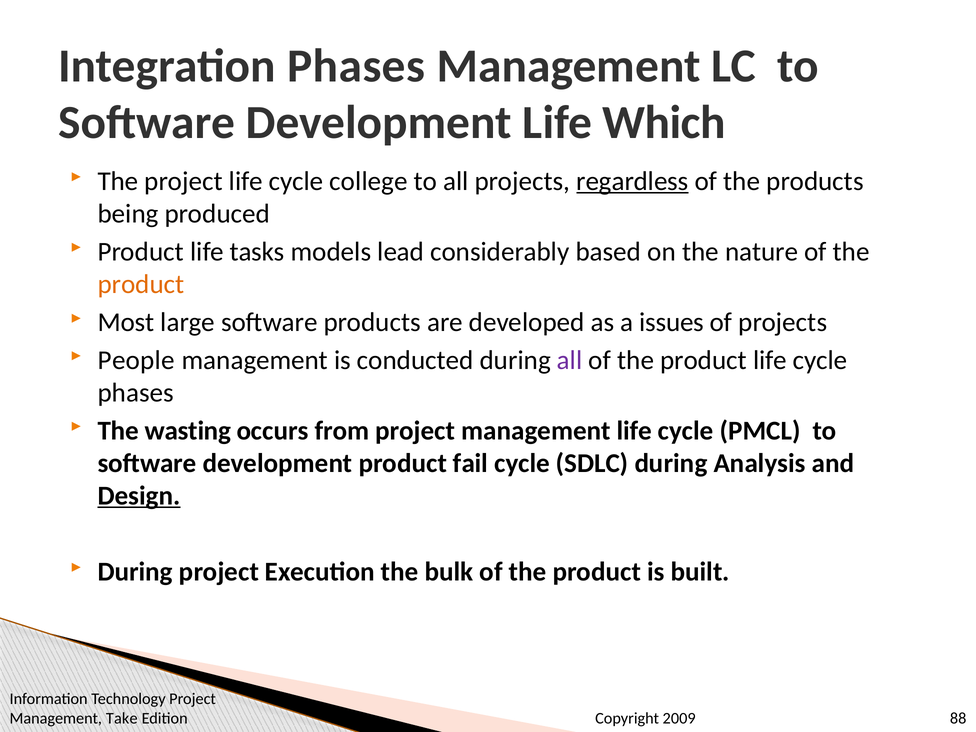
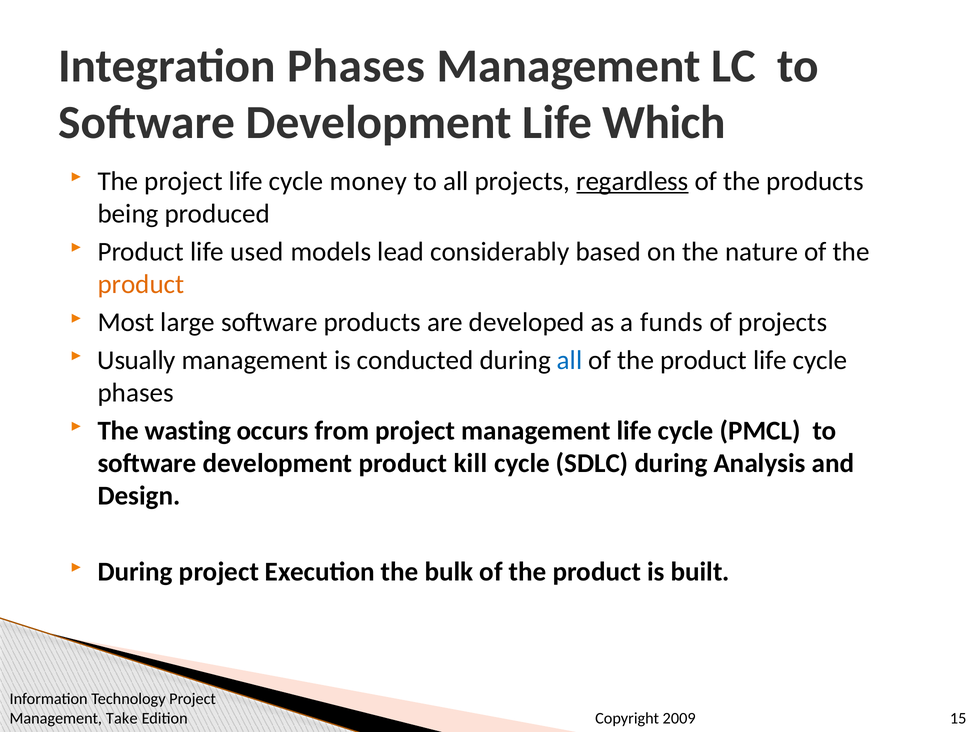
college: college -> money (368, 181)
tasks: tasks -> used (257, 252)
issues: issues -> funds (671, 322)
People: People -> Usually (137, 360)
all colour: purple -> blue (570, 360)
fail: fail -> kill (470, 463)
Design underline: present -> none (139, 496)
88: 88 -> 15 (958, 718)
